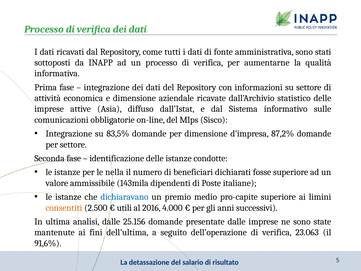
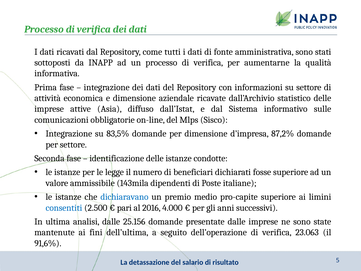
nella: nella -> legge (115, 172)
consentiti colour: orange -> blue (64, 208)
utili: utili -> pari (124, 208)
